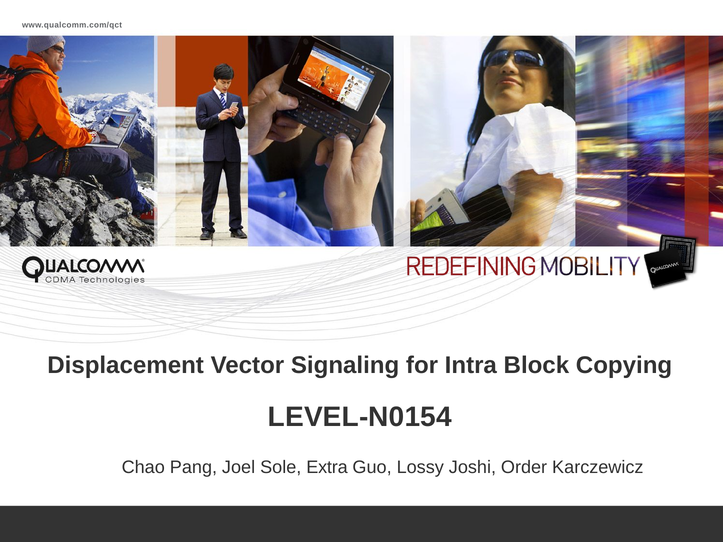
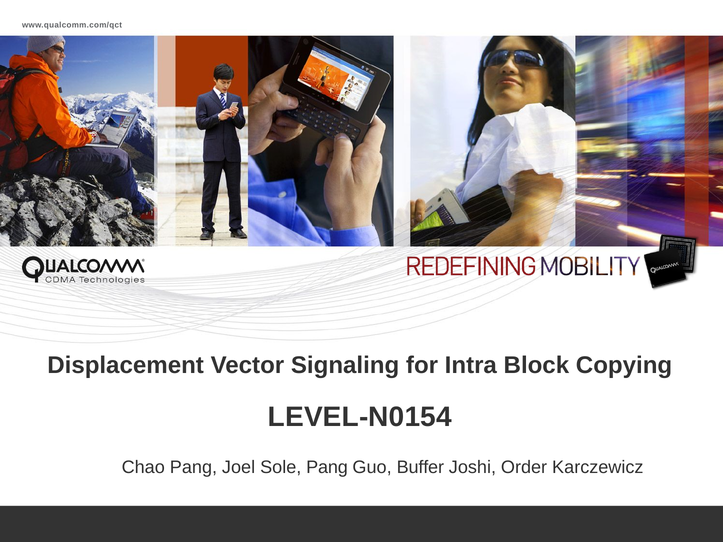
Sole Extra: Extra -> Pang (327, 468)
Lossy: Lossy -> Buffer (420, 468)
